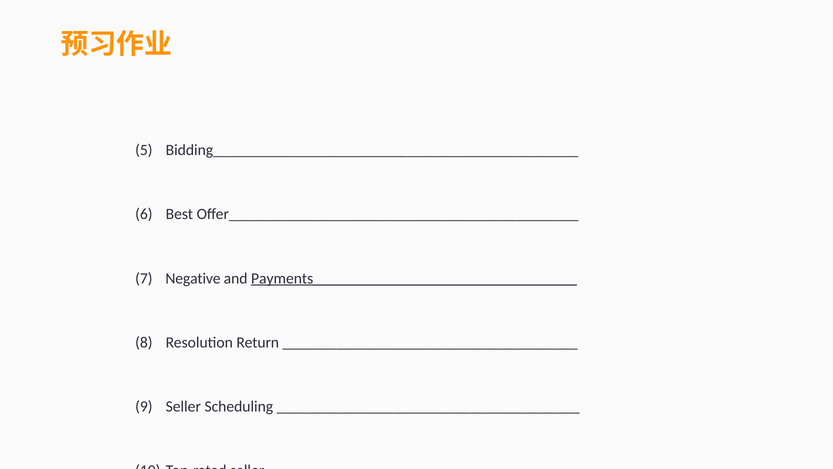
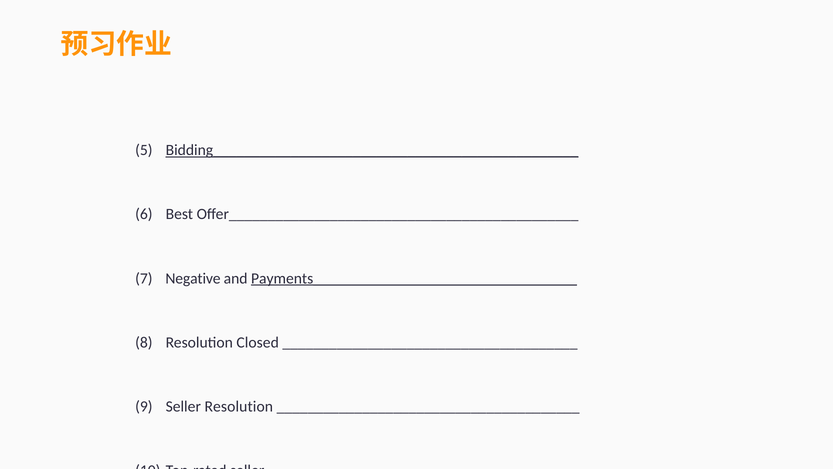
Bidding_______________________________________________ underline: none -> present (372, 150)
Return: Return -> Closed (258, 342)
Seller Scheduling: Scheduling -> Resolution (239, 406)
